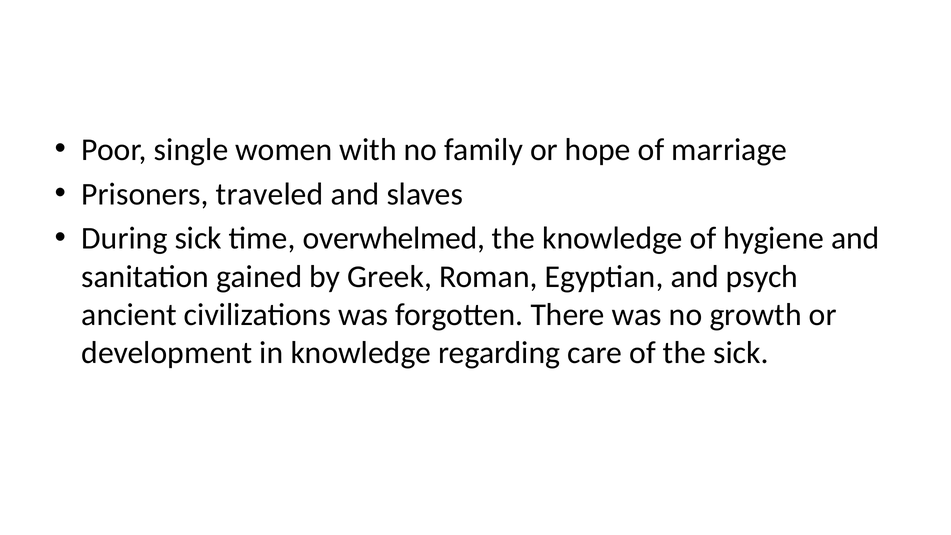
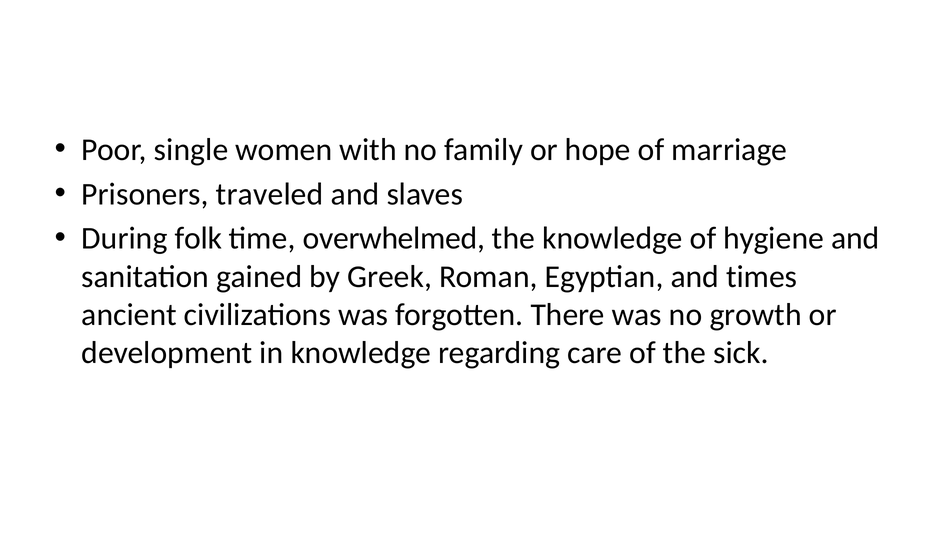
During sick: sick -> folk (198, 238)
psych: psych -> times (762, 277)
